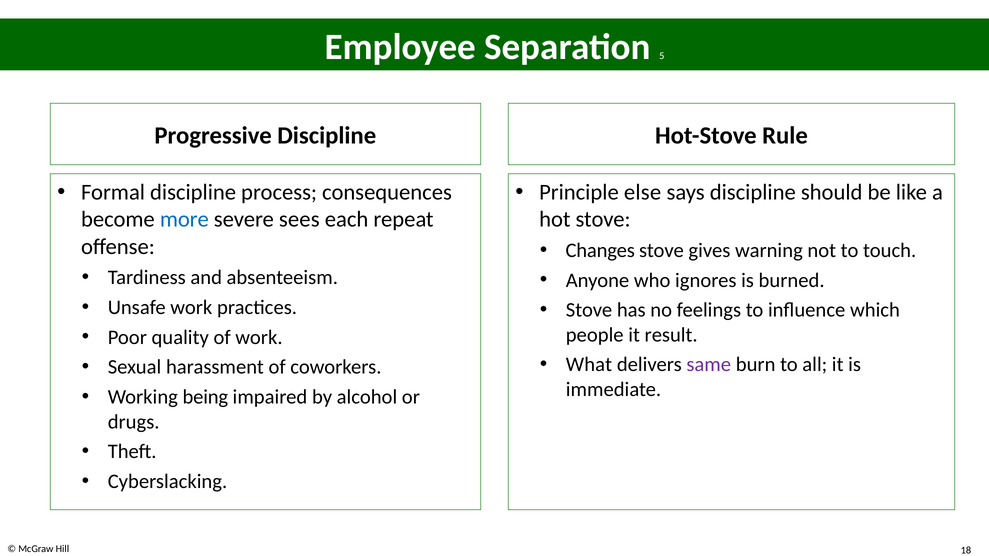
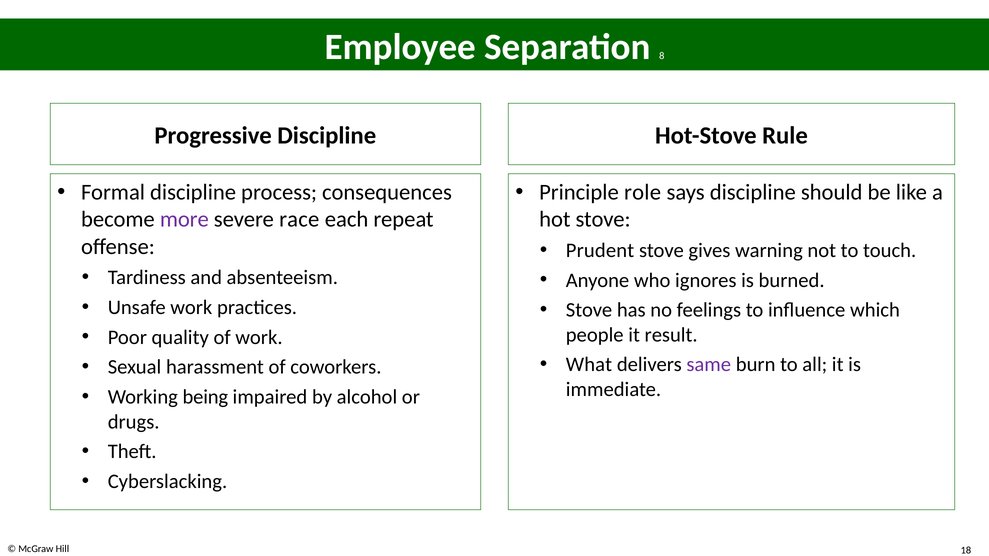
5: 5 -> 8 (662, 56)
else: else -> role (643, 192)
more colour: blue -> purple (184, 220)
sees: sees -> race (299, 220)
Changes: Changes -> Prudent (600, 251)
